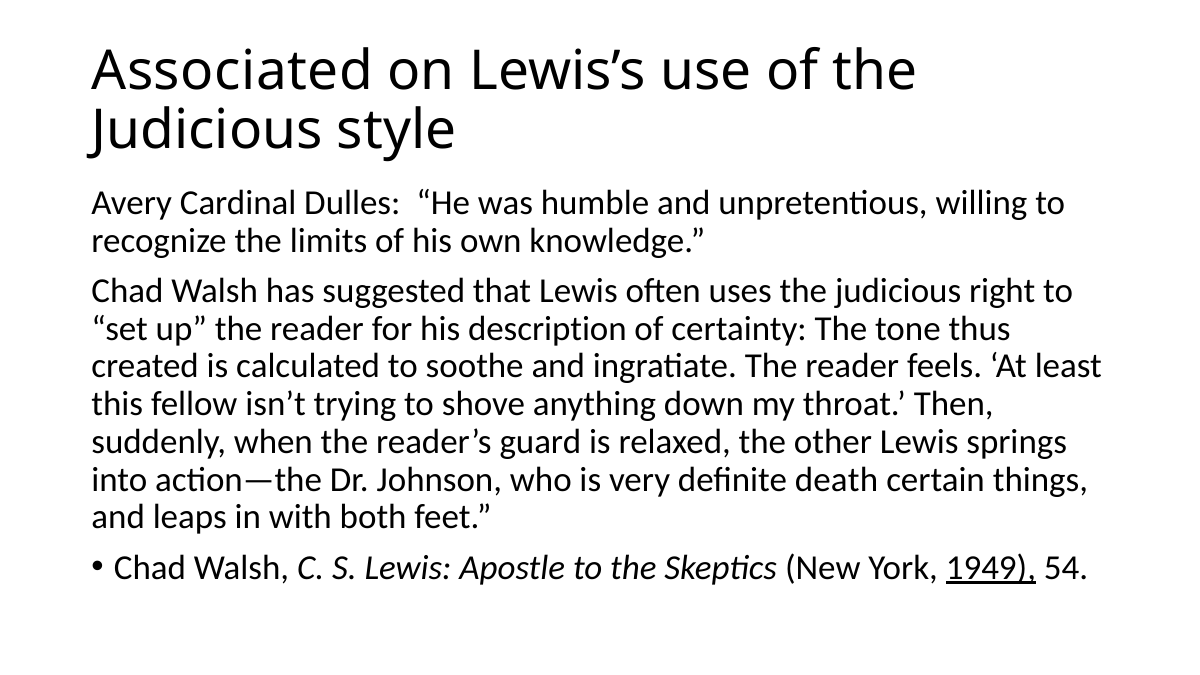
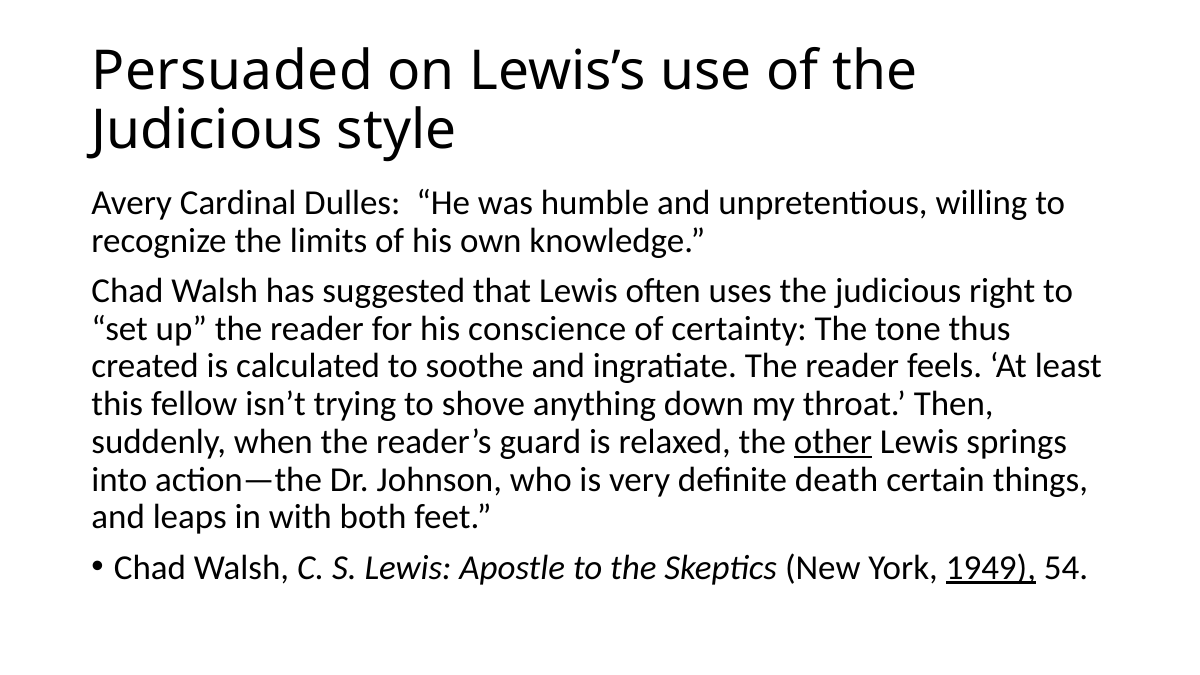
Associated: Associated -> Persuaded (232, 71)
description: description -> conscience (547, 329)
other underline: none -> present (833, 442)
